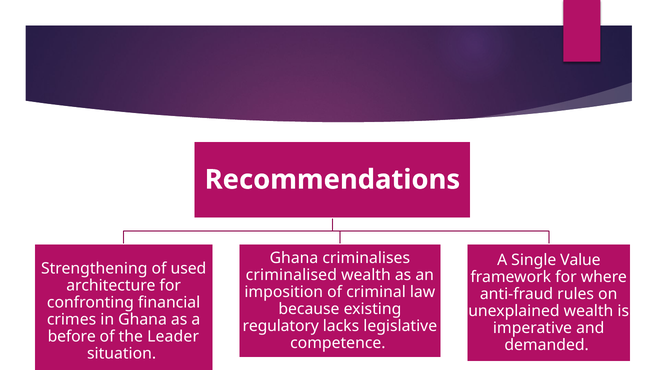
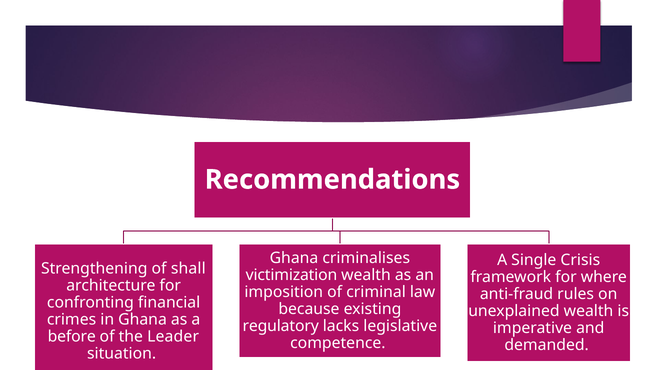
Value: Value -> Crisis (580, 260)
used: used -> shall (188, 269)
criminalised: criminalised -> victimization (291, 275)
